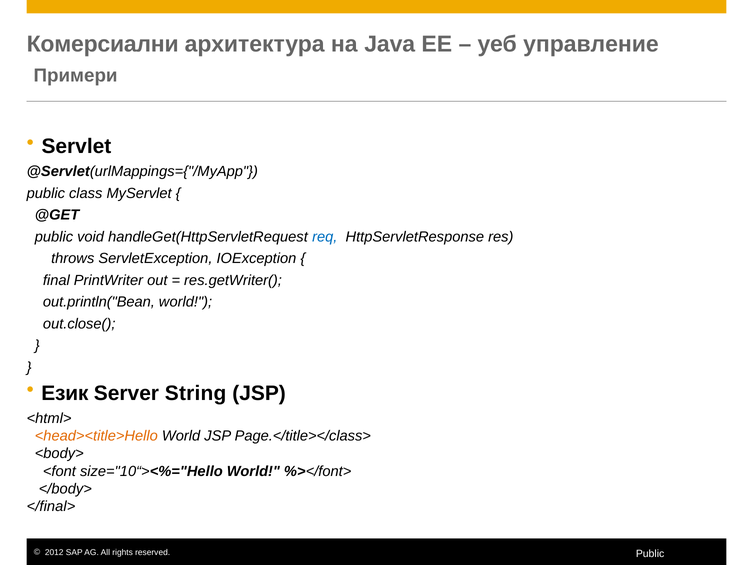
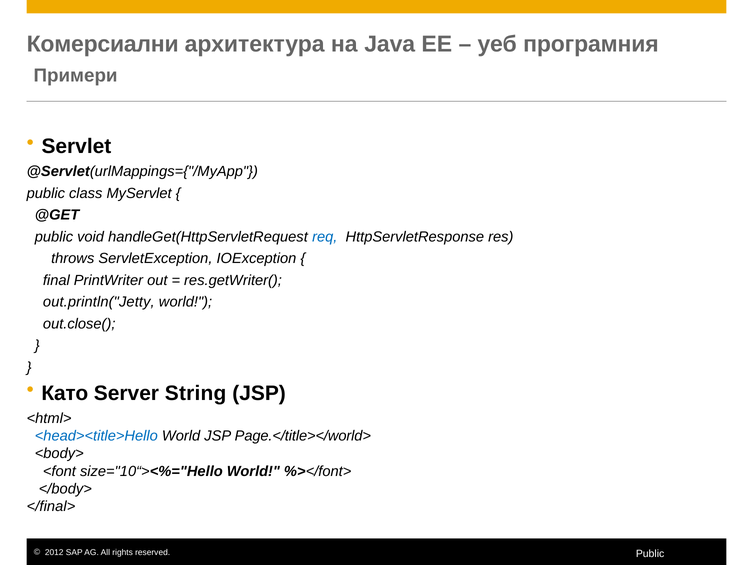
управление: управление -> програмния (591, 44)
out.println("Bean: out.println("Bean -> out.println("Jetty (99, 302)
Език: Език -> Като (65, 393)
<head><title>Hello colour: orange -> blue (96, 436)
Page.</title></class>: Page.</title></class> -> Page.</title></world> (303, 436)
